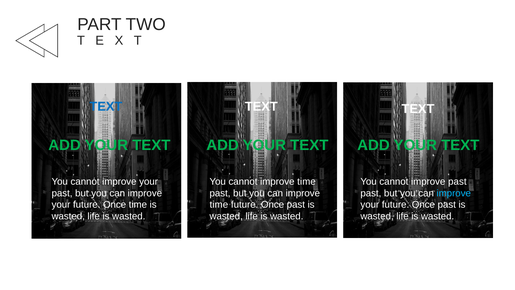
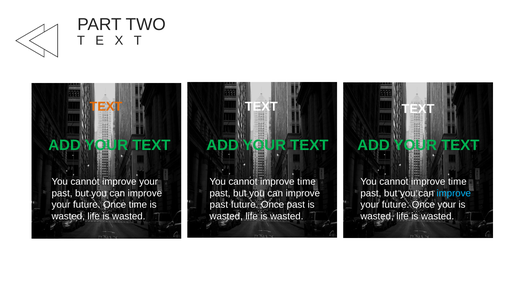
TEXT colour: blue -> orange (106, 106)
past: past -> time (457, 181)
time: time -> past (219, 205)
your future Once past: past -> your (447, 205)
